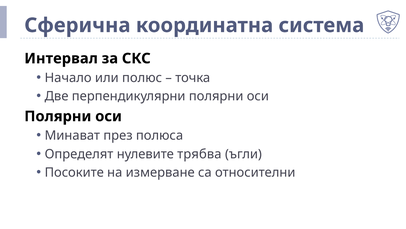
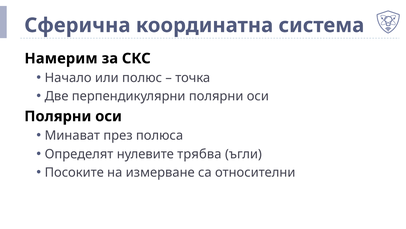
Интервал: Интервал -> Намерим (61, 58)
